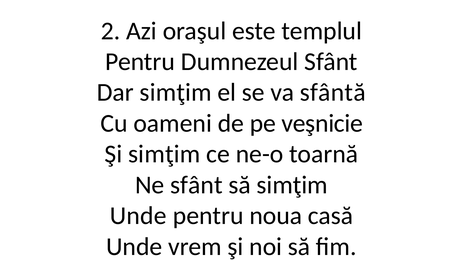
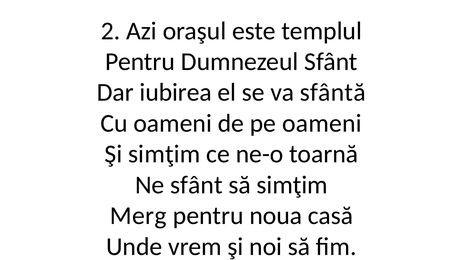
Dar simţim: simţim -> iubirea (176, 93)
pe veşnicie: veşnicie -> oameni (322, 124)
Unde: Unde -> Merg (138, 216)
